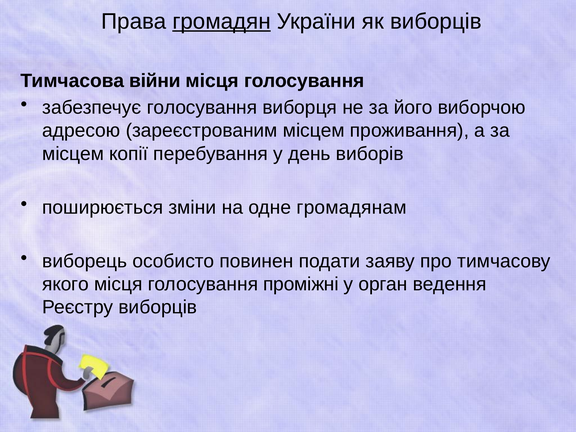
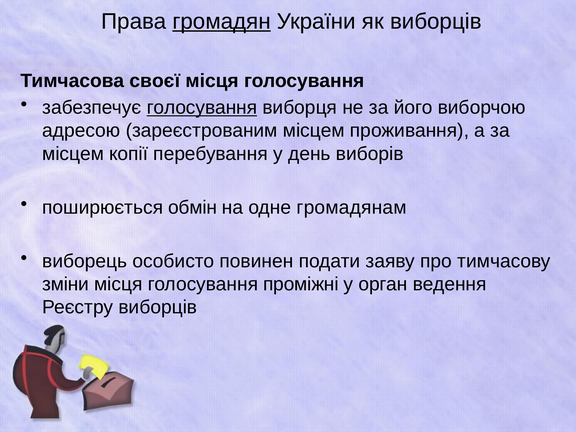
війни: війни -> своєї (155, 81)
голосування underline: none -> present (202, 108)
зміни: зміни -> обмін (193, 207)
якого: якого -> зміни (66, 284)
